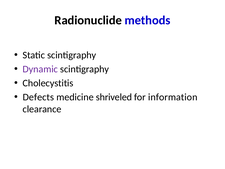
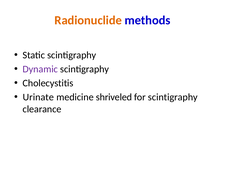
Radionuclide colour: black -> orange (88, 20)
Defects: Defects -> Urinate (38, 97)
for information: information -> scintigraphy (173, 97)
